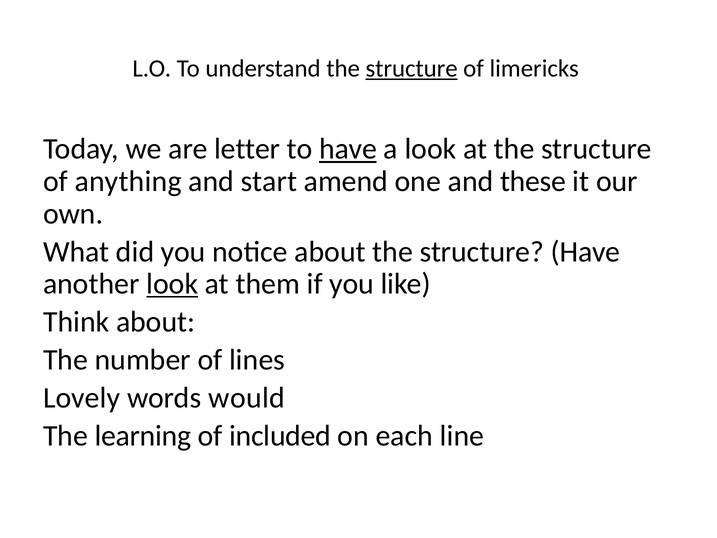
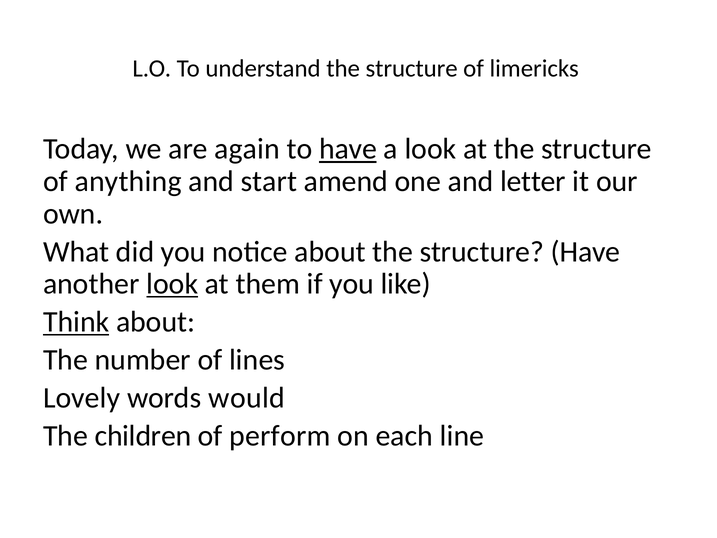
structure underline: present -> none (412, 69)
letter: letter -> again (247, 149)
these: these -> letter (533, 181)
Think underline: none -> present (76, 322)
learning: learning -> children (143, 436)
included: included -> perform (280, 436)
